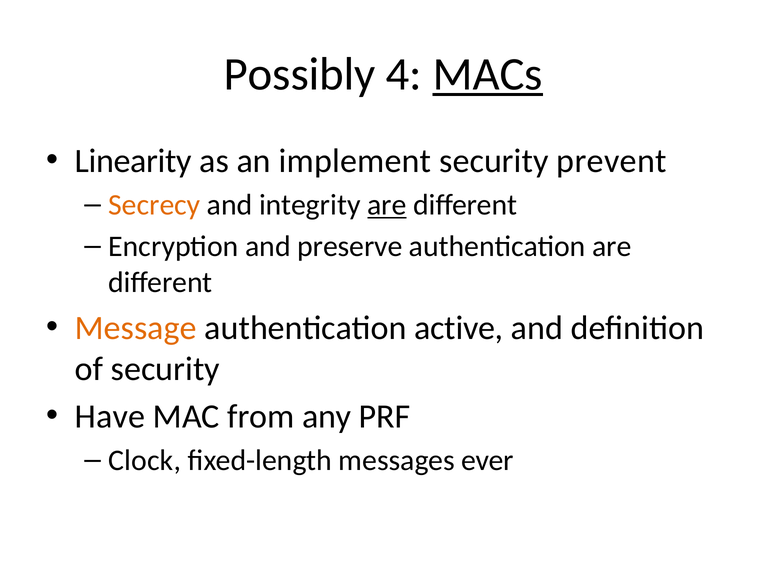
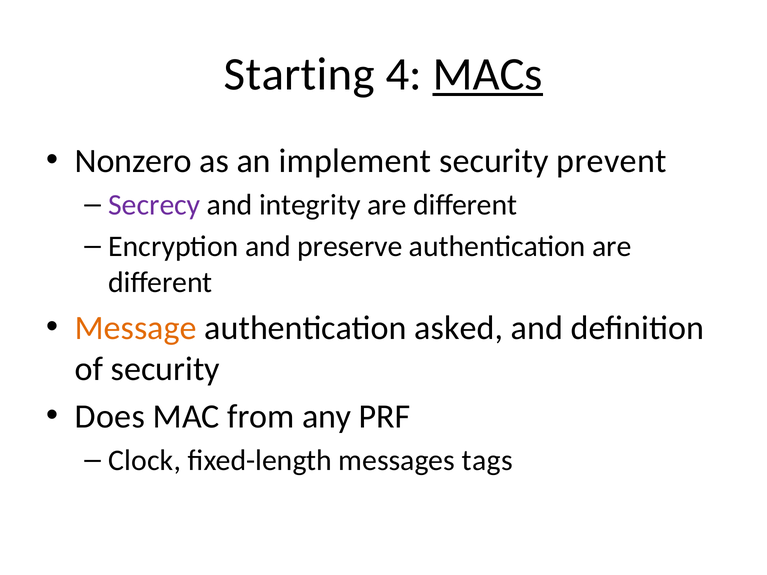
Possibly: Possibly -> Starting (299, 74)
Linearity: Linearity -> Nonzero (133, 161)
Secrecy colour: orange -> purple (154, 205)
are underline: present -> none (387, 205)
active: active -> asked (459, 328)
Have: Have -> Does (110, 417)
ever: ever -> tags (487, 461)
